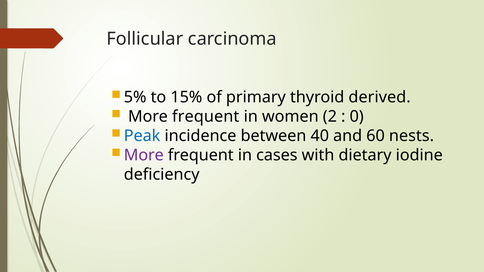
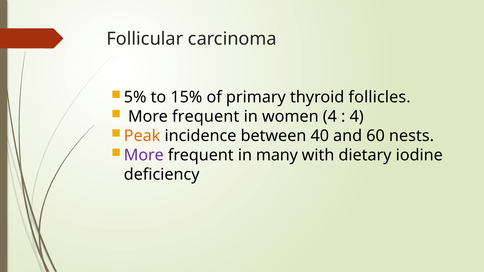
derived: derived -> follicles (380, 97)
women 2: 2 -> 4 (330, 117)
0: 0 -> 4 (357, 117)
Peak colour: blue -> orange (142, 136)
cases: cases -> many (277, 155)
